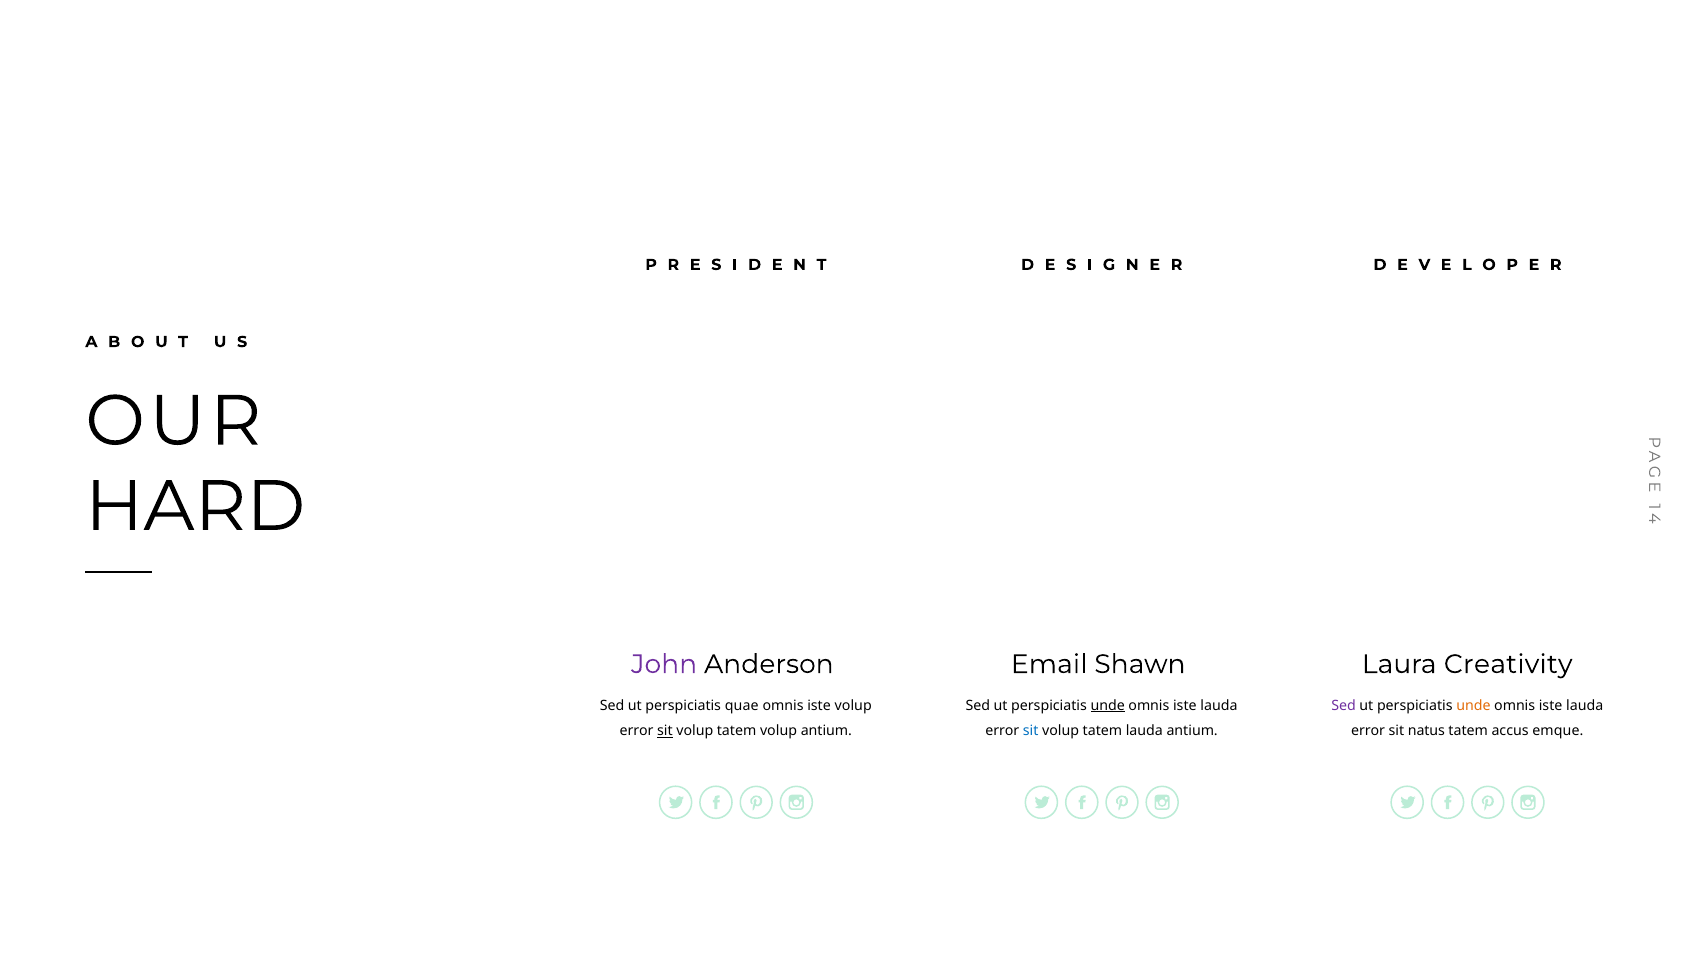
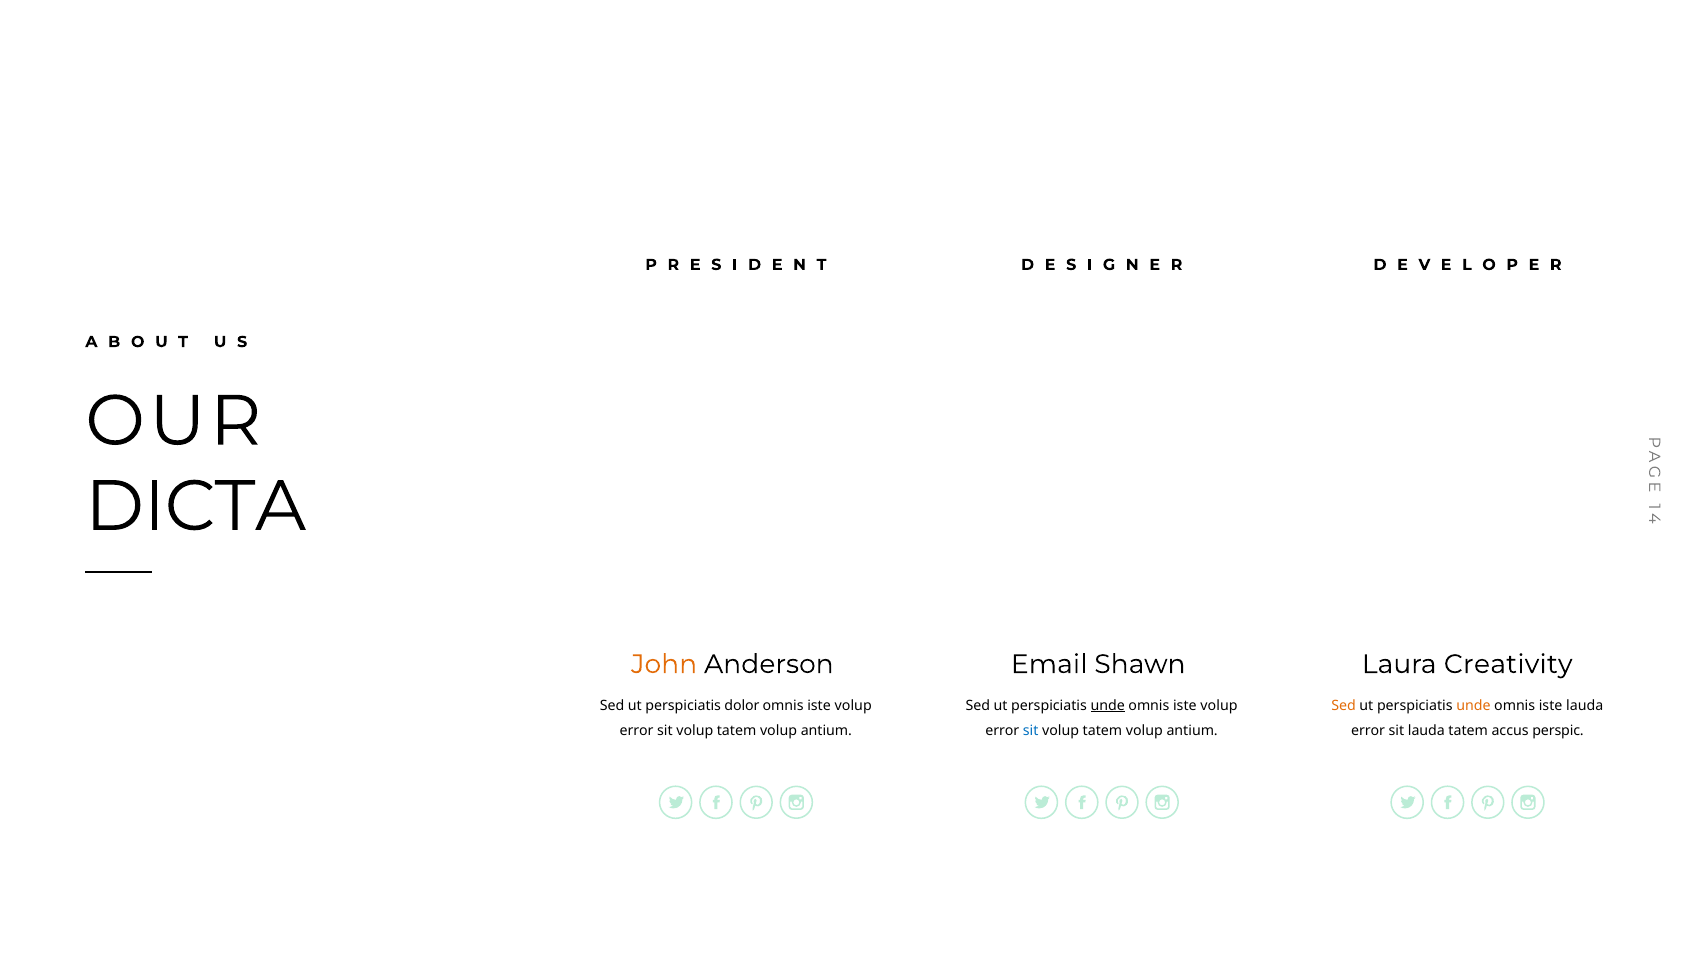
HARD: HARD -> DICTA (196, 506)
John colour: purple -> orange (664, 664)
quae: quae -> dolor (742, 705)
lauda: lauda -> volup (1219, 705)
Sed colour: purple -> orange (1344, 705)
sit underline: present -> none (665, 731)
lauda: lauda -> volup (1144, 731)
sit natus: natus -> lauda (1426, 731)
emque: emque -> perspic (1558, 731)
